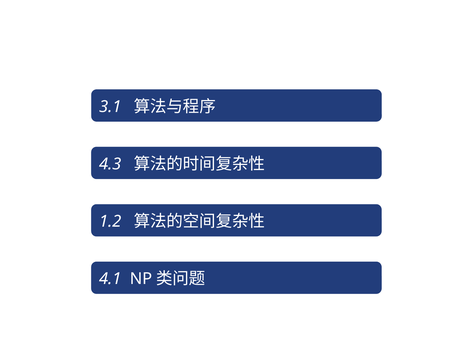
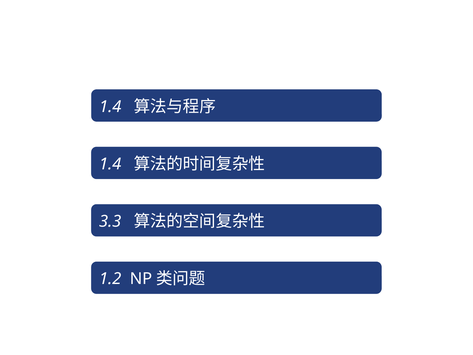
3.1: 3.1 -> 1.4 (110, 107)
4.3: 4.3 -> 1.4 (110, 164)
1.2: 1.2 -> 3.3 (110, 221)
4.1: 4.1 -> 1.2 (110, 279)
